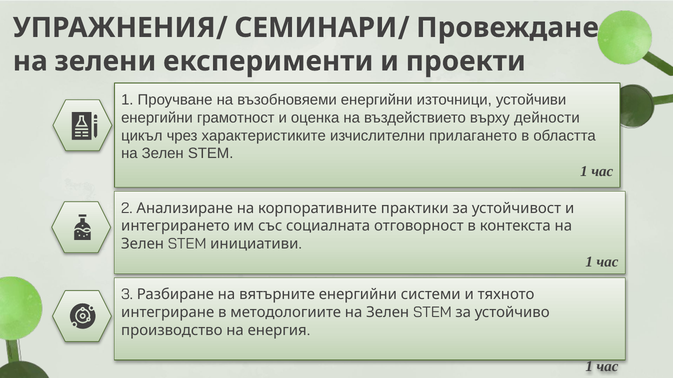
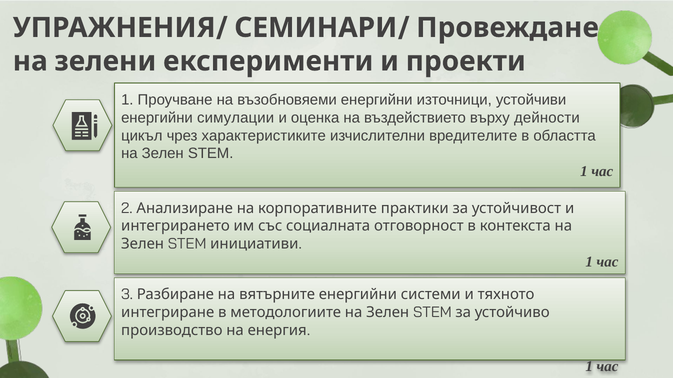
грамотност: грамотност -> симулации (236, 118)
прилагането: прилагането -> вредителите (473, 136)
